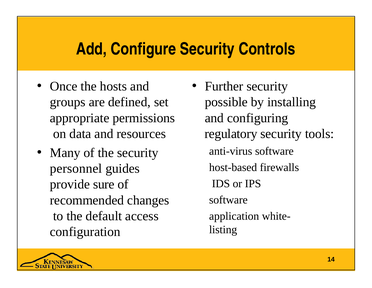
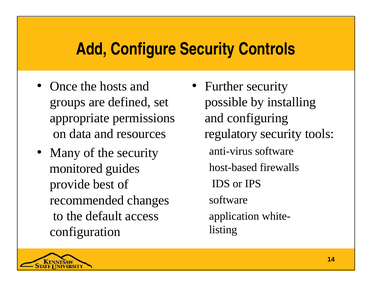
personnel: personnel -> monitored (76, 168)
sure: sure -> best (104, 184)
